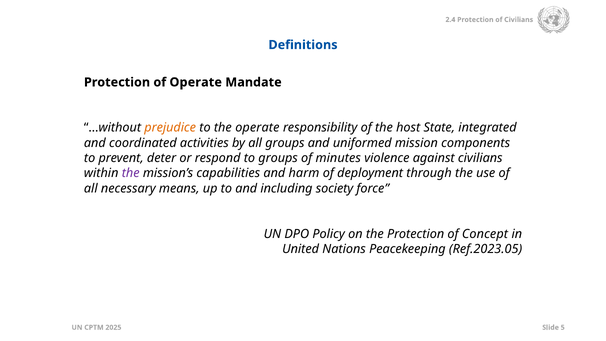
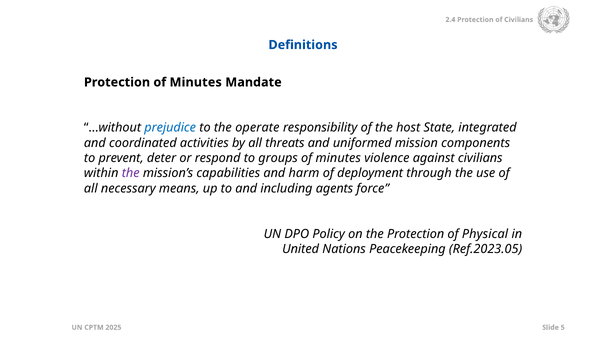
Protection of Operate: Operate -> Minutes (196, 82)
prejudice colour: orange -> blue (170, 128)
all groups: groups -> threats (285, 143)
society: society -> agents (335, 188)
Concept: Concept -> Physical (485, 234)
